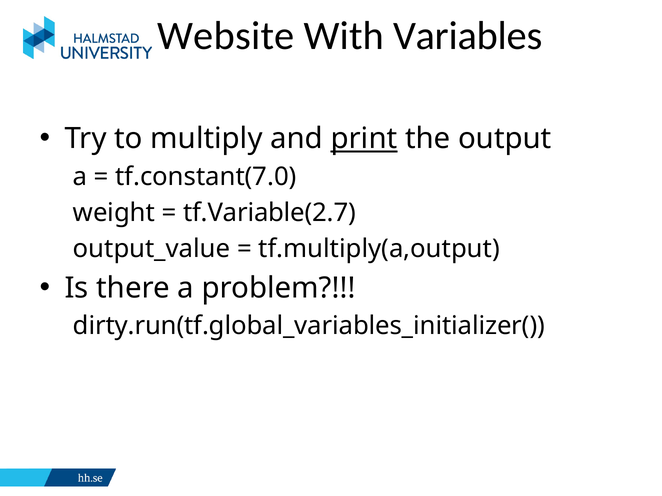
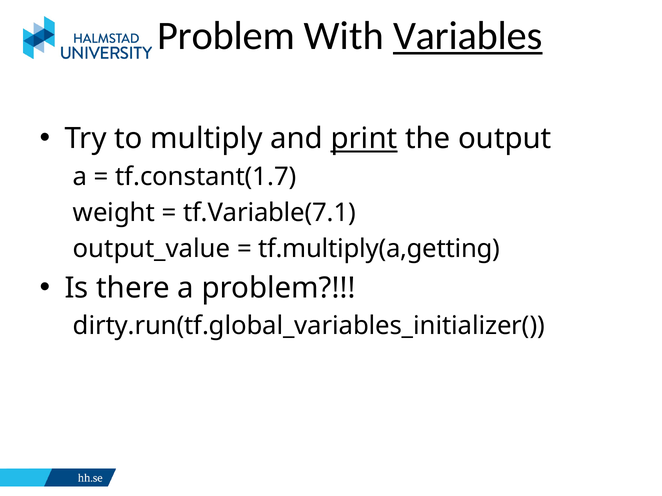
Website: Website -> Problem (226, 36)
Variables underline: none -> present (468, 36)
tf.constant(7.0: tf.constant(7.0 -> tf.constant(1.7 (206, 177)
tf.Variable(2.7: tf.Variable(2.7 -> tf.Variable(7.1 (269, 213)
tf.multiply(a,output: tf.multiply(a,output -> tf.multiply(a,getting (379, 249)
